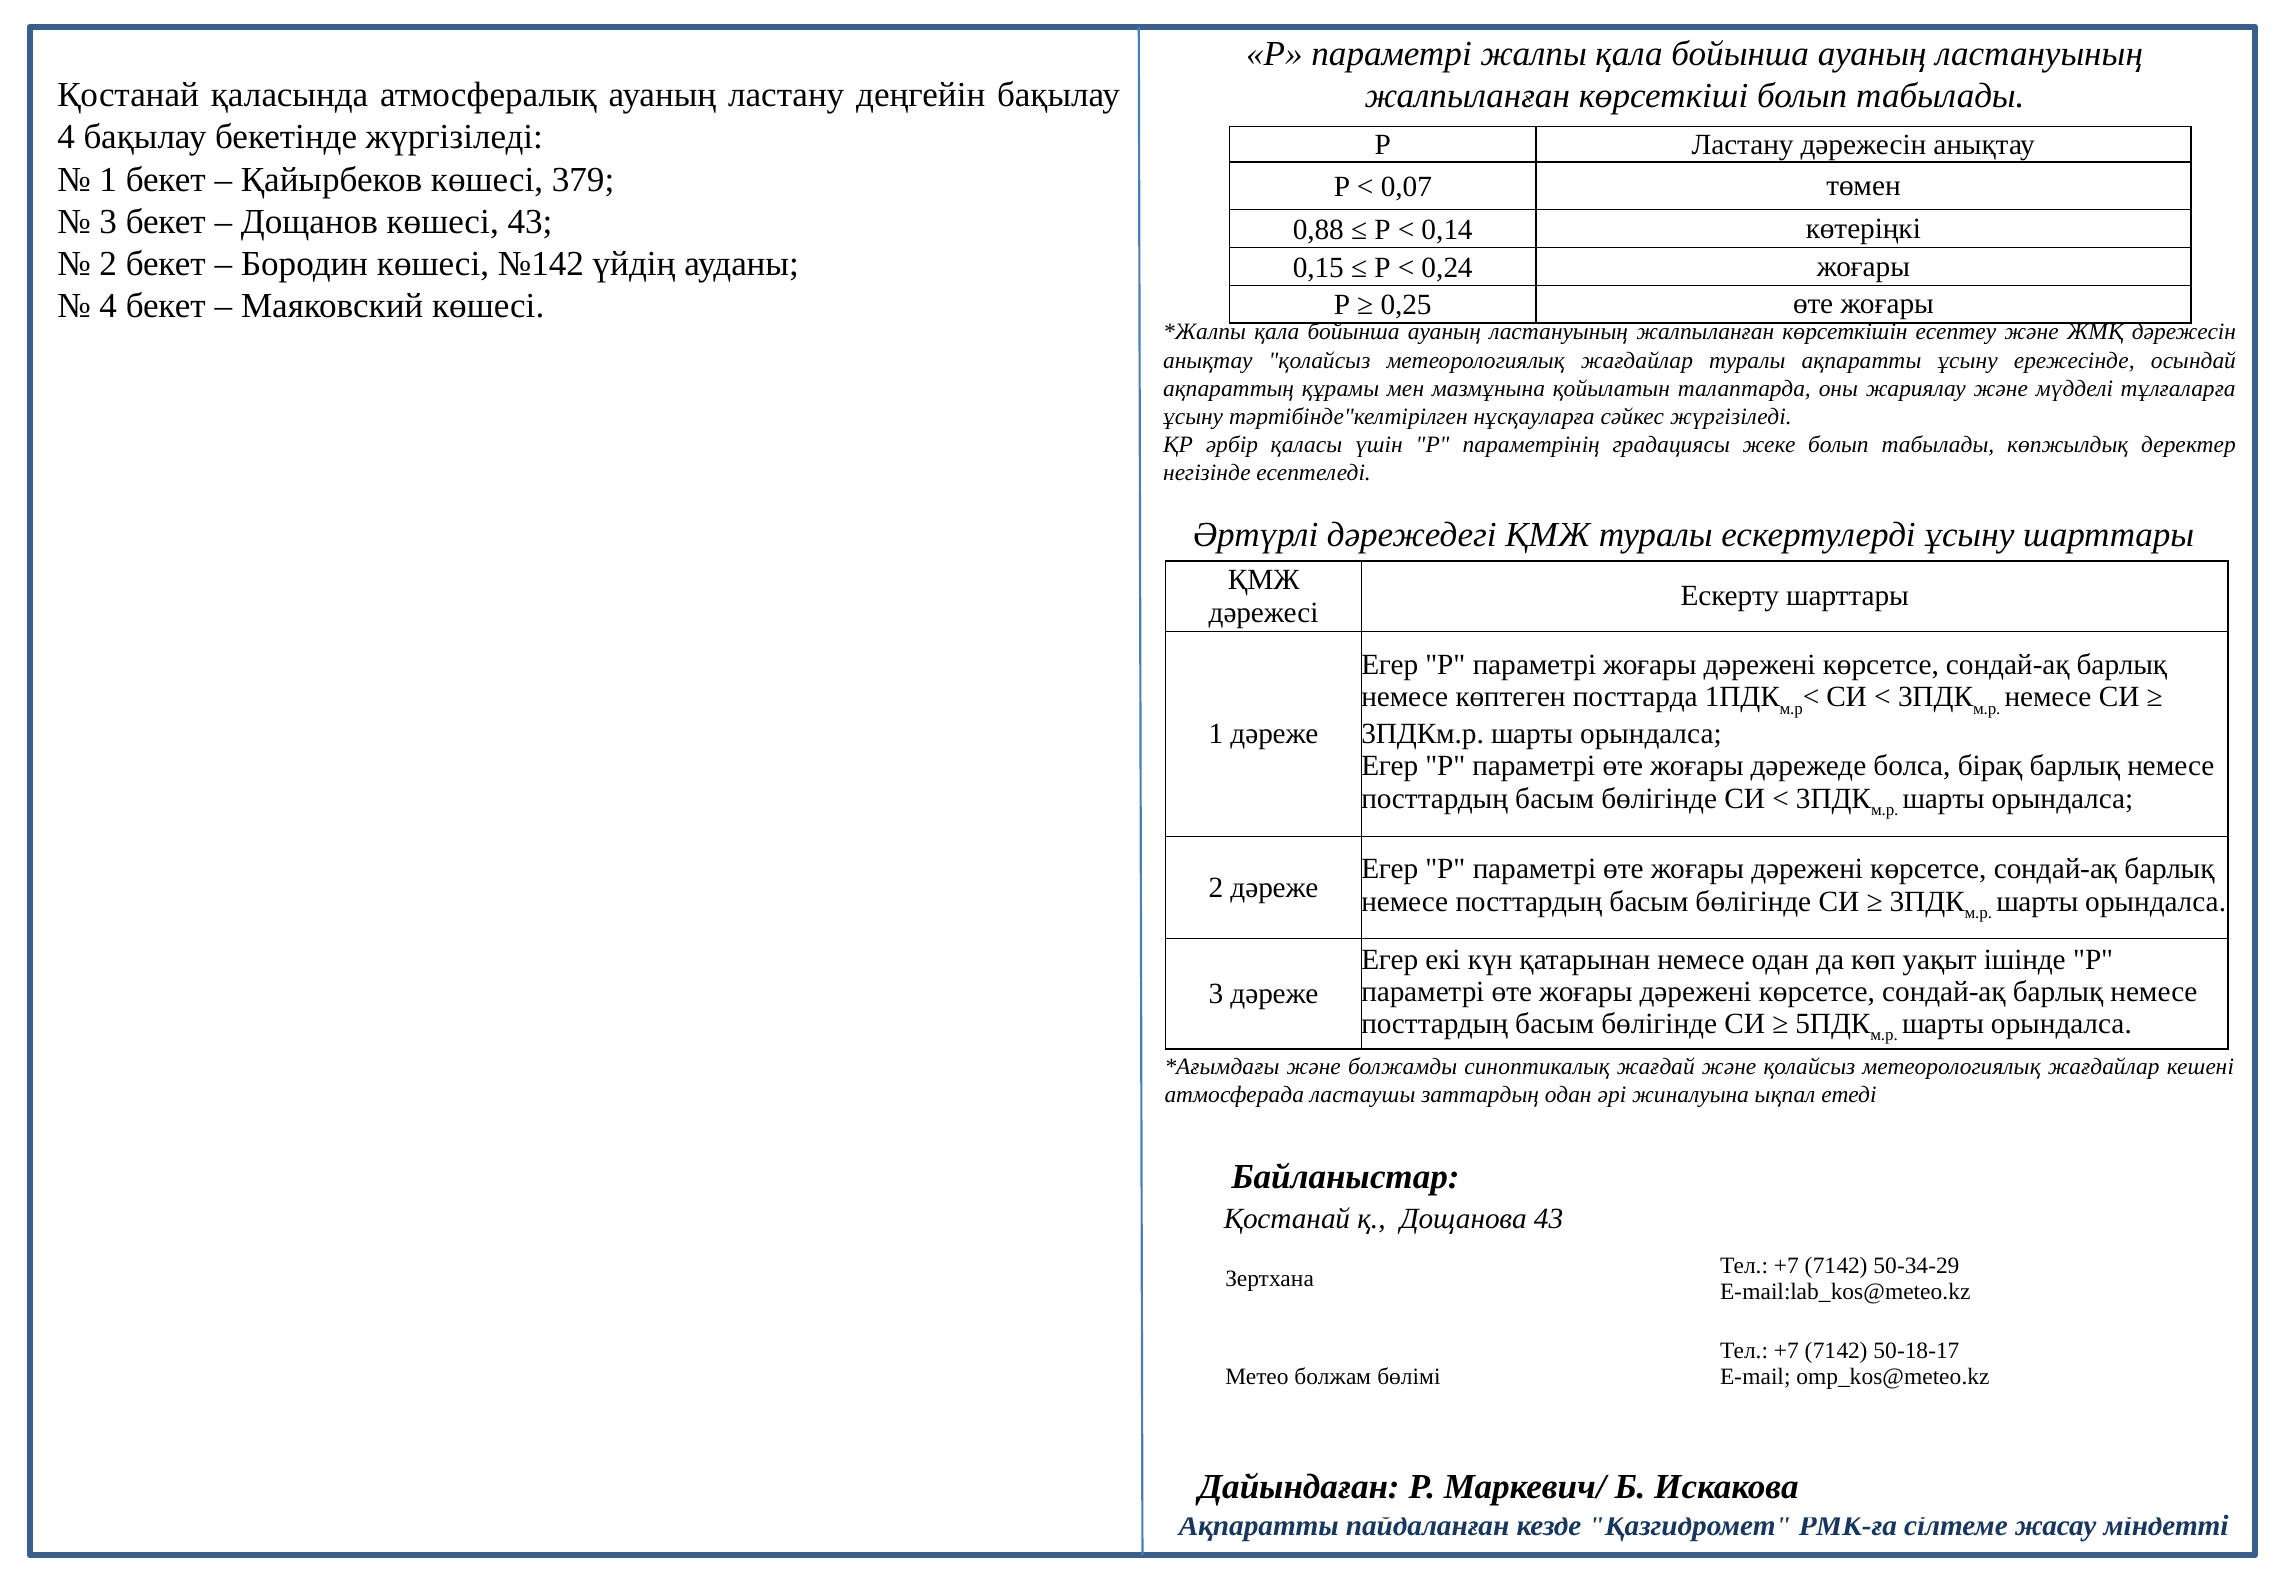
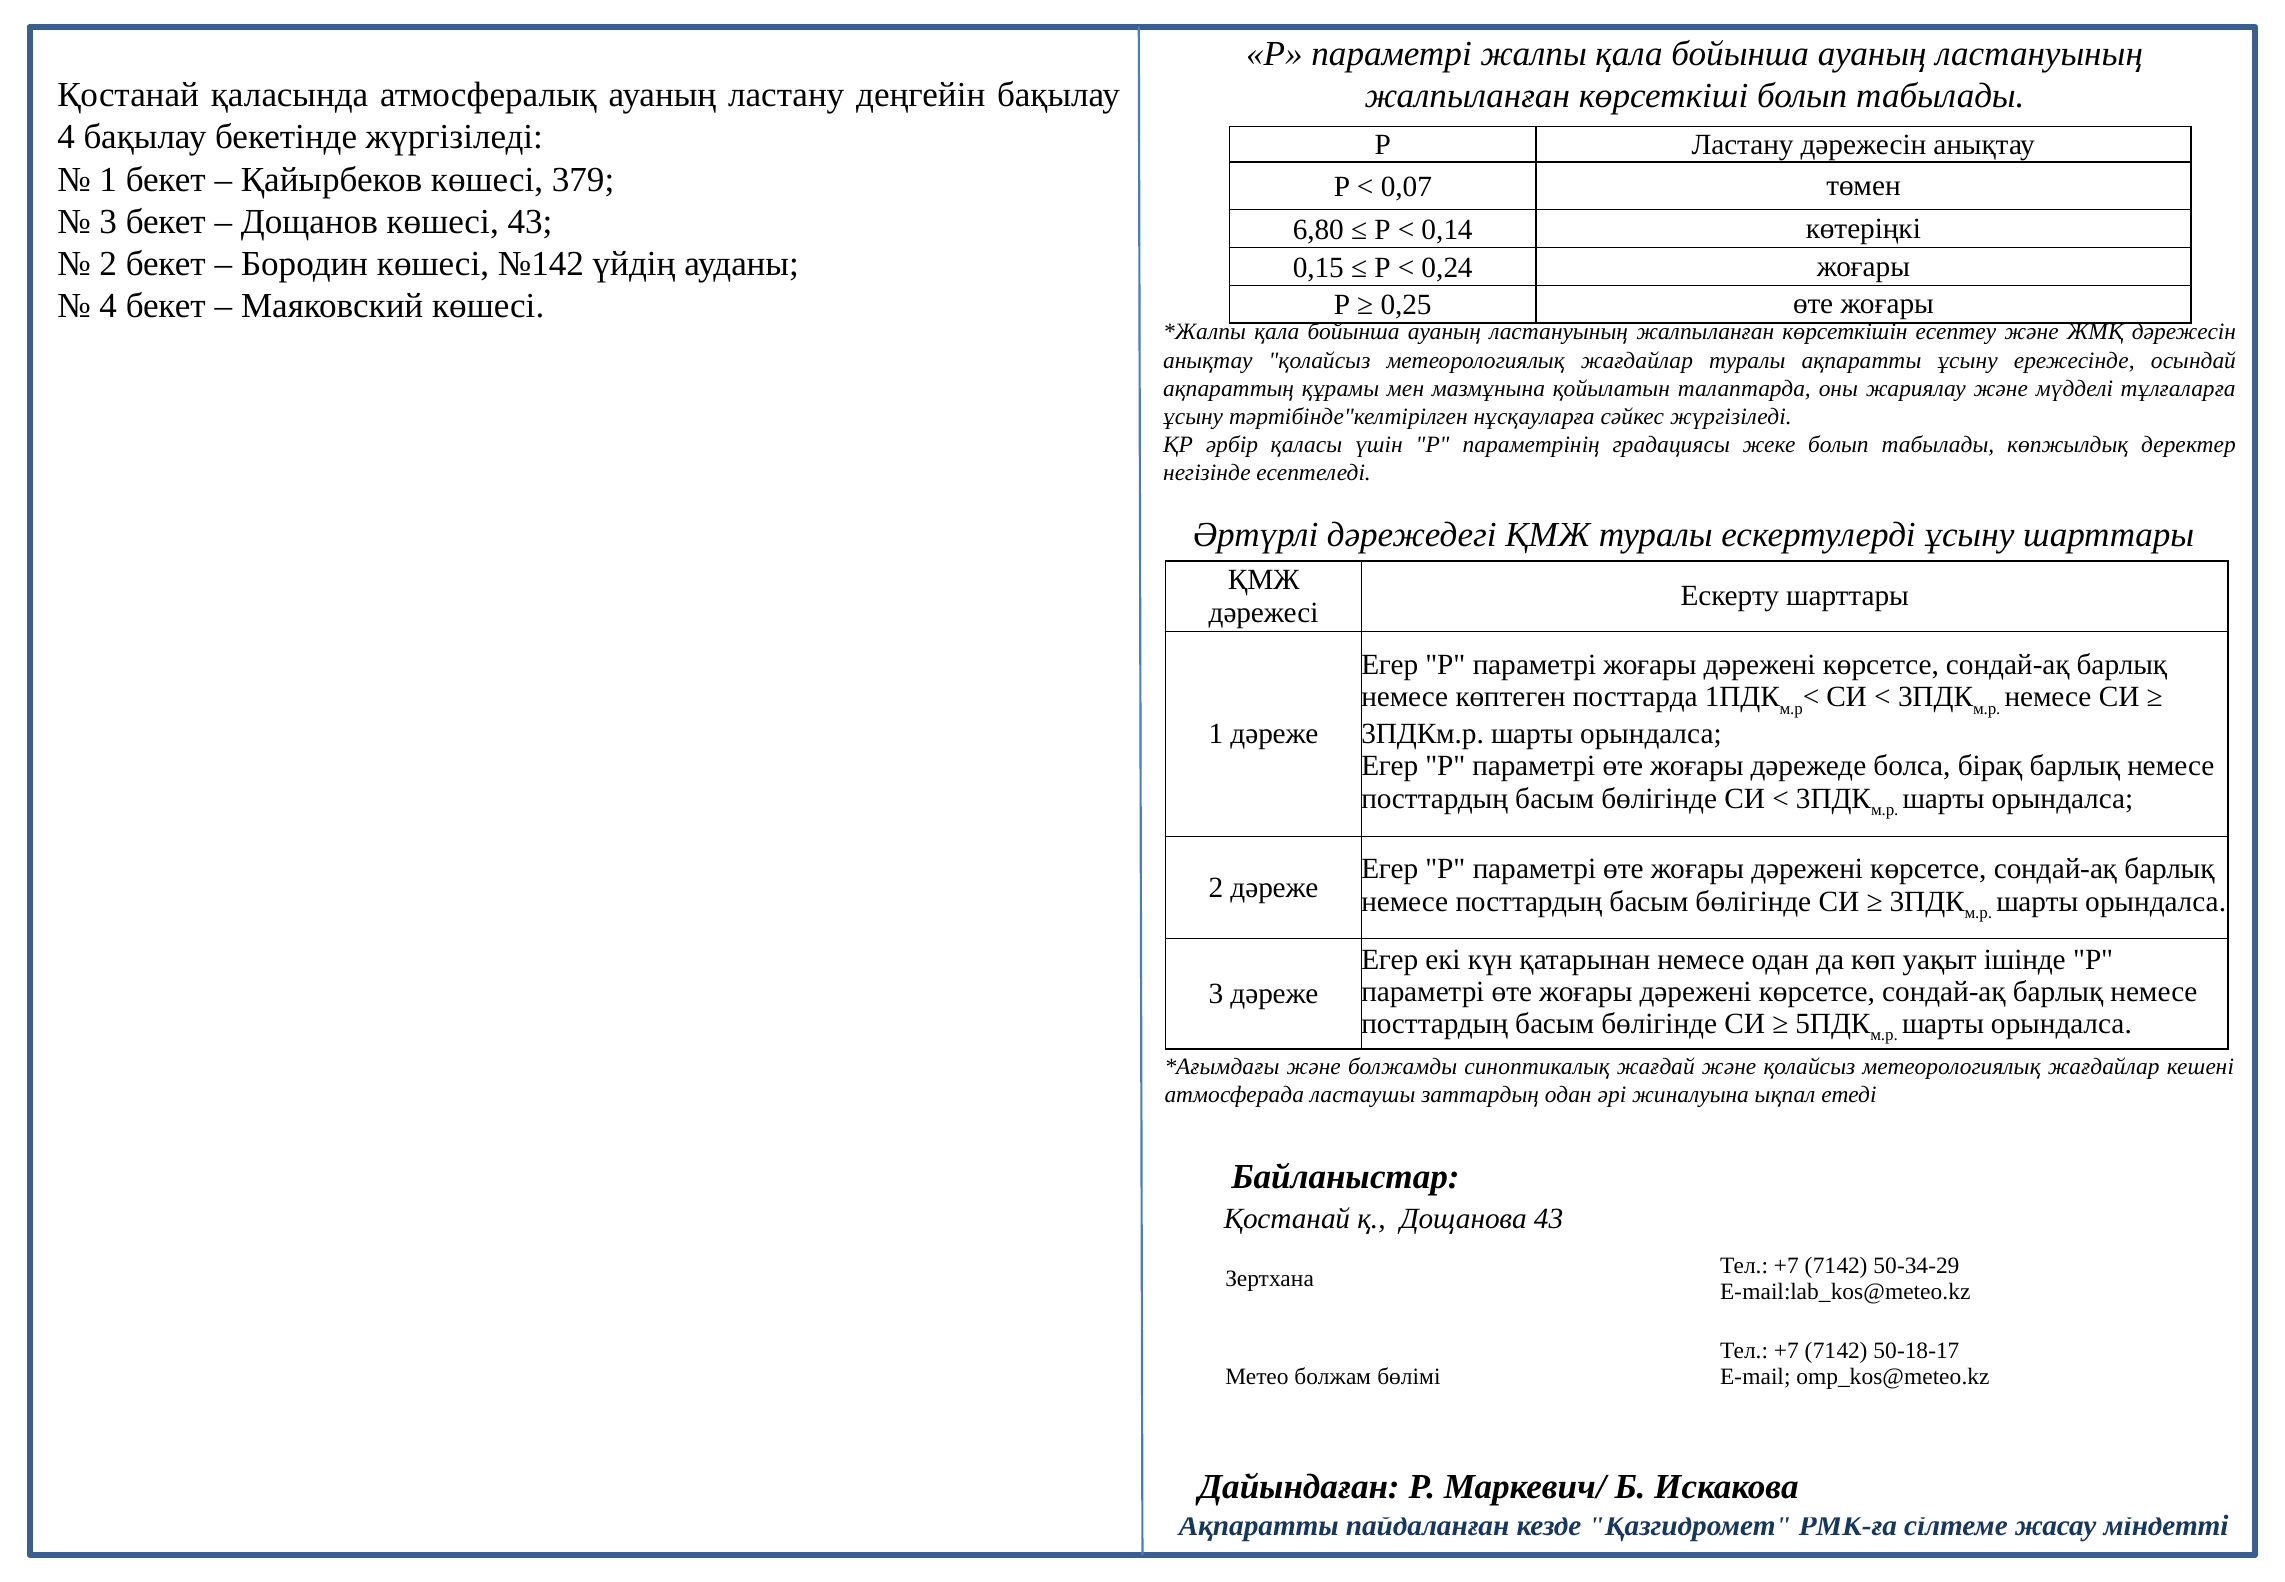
0,88: 0,88 -> 6,80 (1318, 230)
